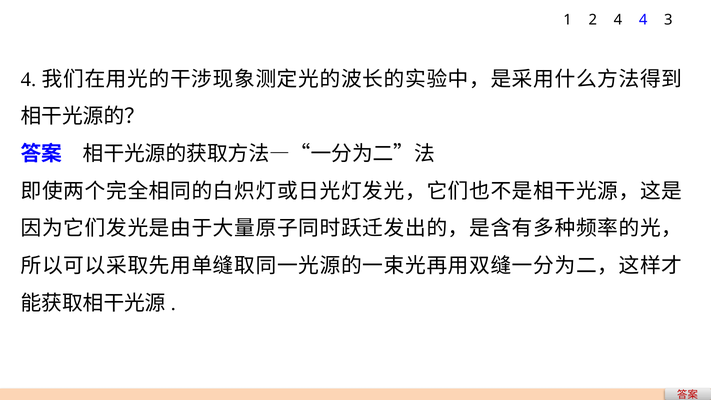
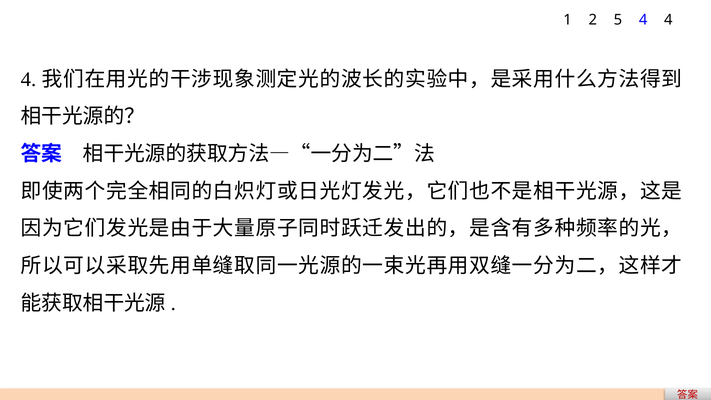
2 4: 4 -> 5 (618, 20)
4 3: 3 -> 4 (668, 20)
